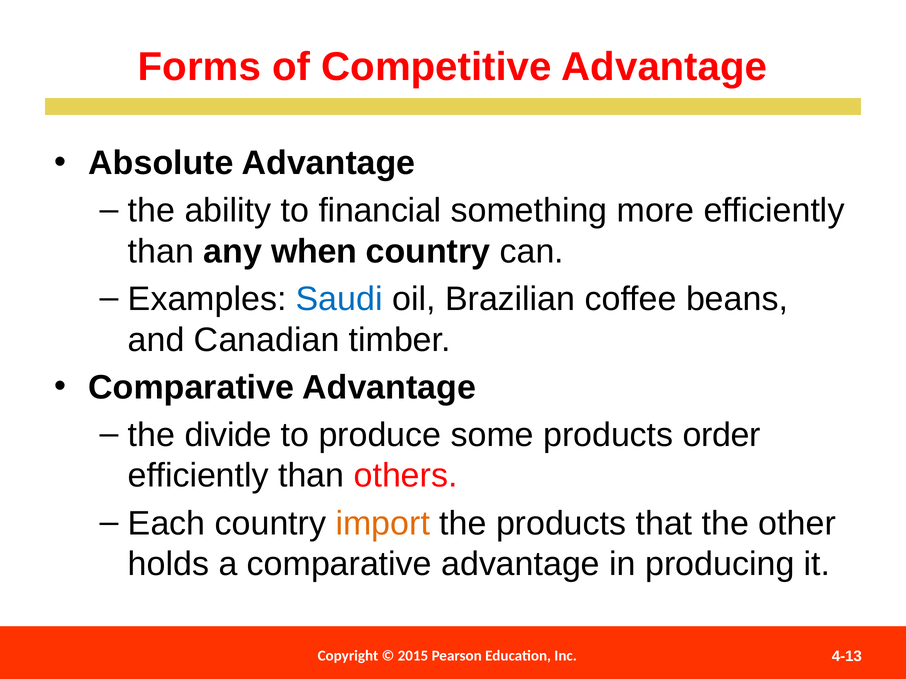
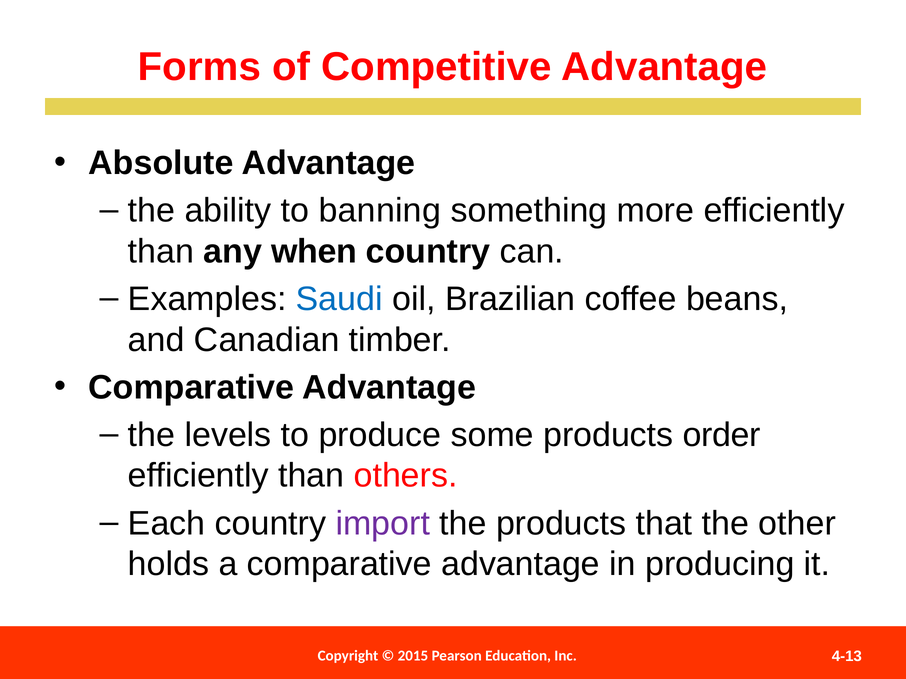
financial: financial -> banning (380, 211)
divide: divide -> levels (228, 435)
import colour: orange -> purple (383, 524)
